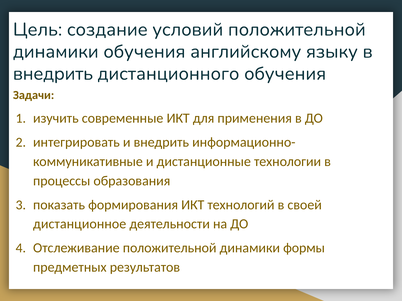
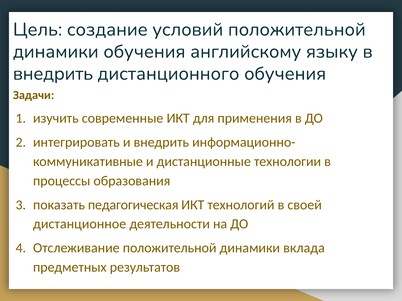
формирования: формирования -> педагогическая (133, 205)
формы: формы -> вклада (304, 248)
